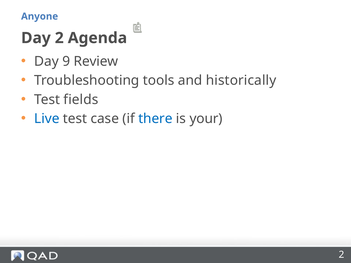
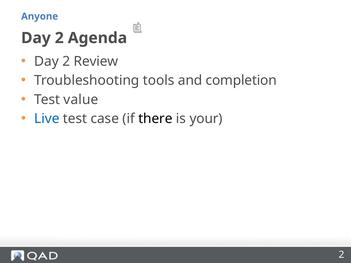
9: 9 -> 2 (66, 61)
historically: historically -> completion (241, 81)
fields: fields -> value (81, 100)
there colour: blue -> black (155, 119)
